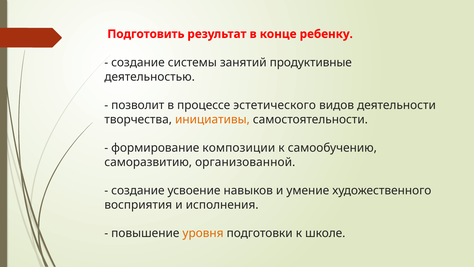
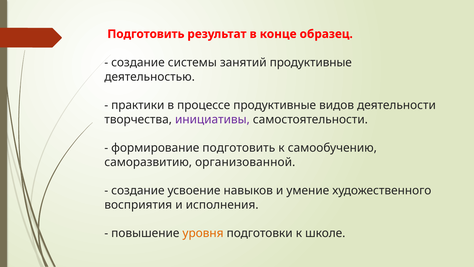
ребенку: ребенку -> образец (326, 34)
позволит: позволит -> практики (138, 105)
процессе эстетического: эстетического -> продуктивные (275, 105)
инициативы colour: orange -> purple (212, 119)
формирование композиции: композиции -> подготовить (239, 148)
